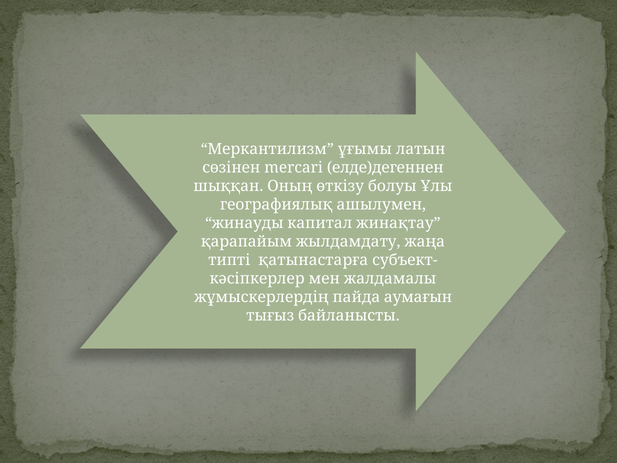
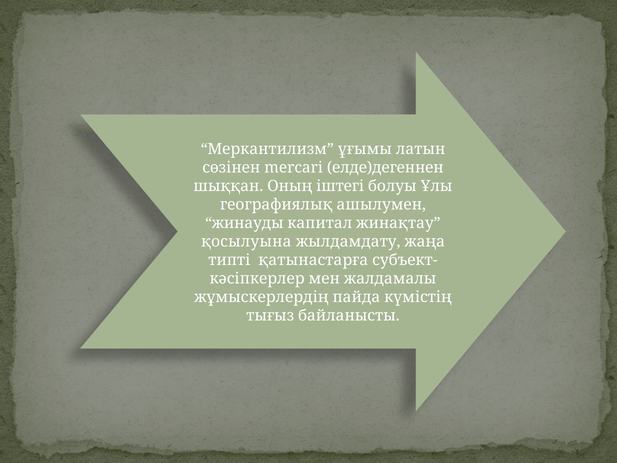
өткізу: өткізу -> іштегі (340, 186)
қарапайым: қарапайым -> қосылуына (246, 242)
аумағын: аумағын -> күмістің (418, 297)
